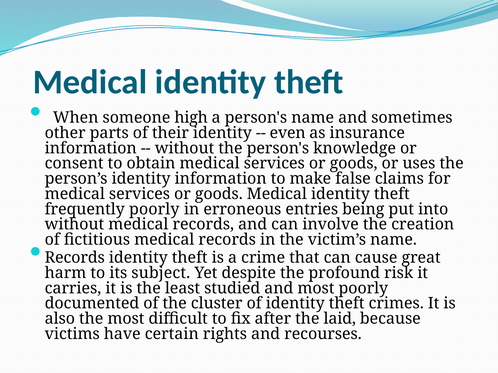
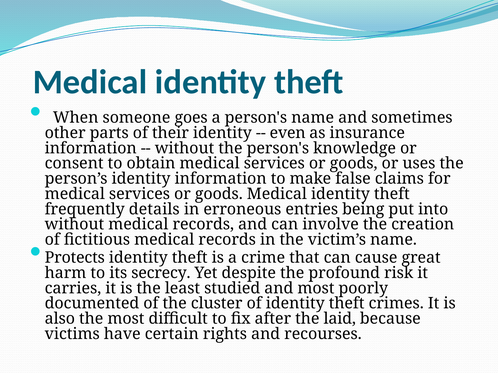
high: high -> goes (191, 118)
frequently poorly: poorly -> details (154, 209)
Records: Records -> Protects (75, 258)
subject: subject -> secrecy (161, 273)
